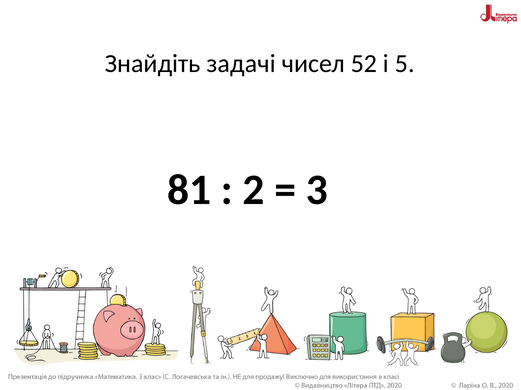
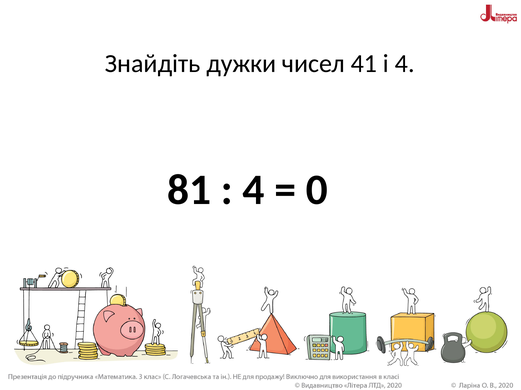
задачі: задачі -> дужки (241, 64)
52: 52 -> 41 (364, 64)
і 5: 5 -> 4 (405, 64)
2: 2 -> 4 (254, 190)
3: 3 -> 0 (317, 190)
